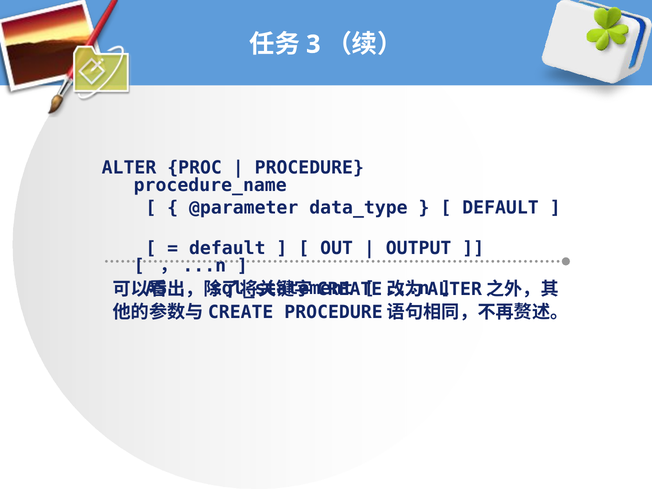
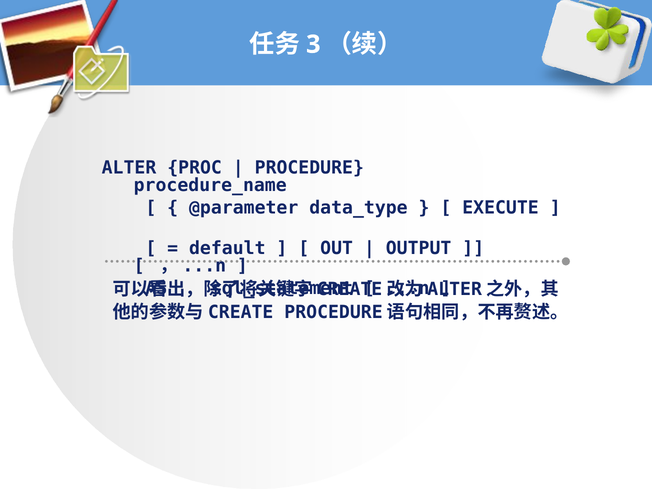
DEFAULT: DEFAULT -> EXECUTE (501, 208)
